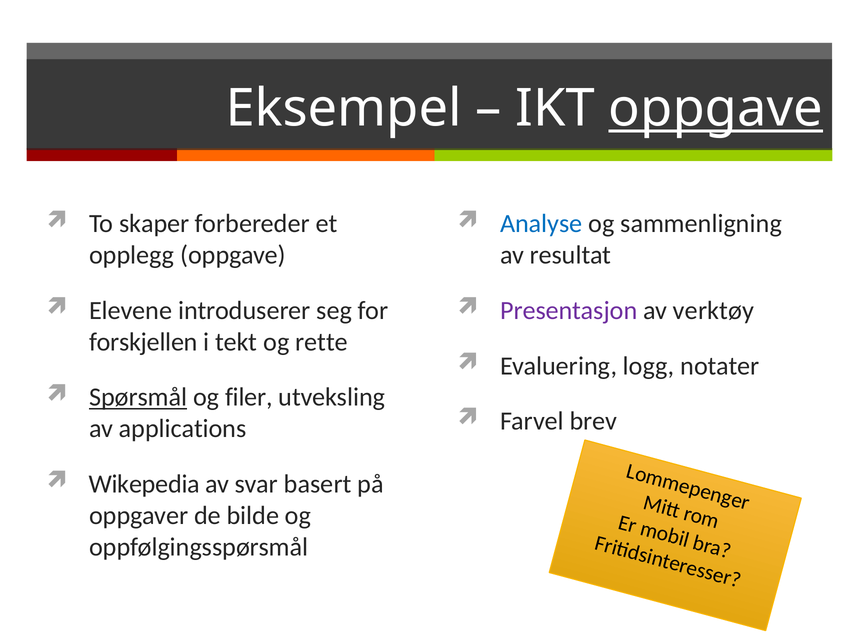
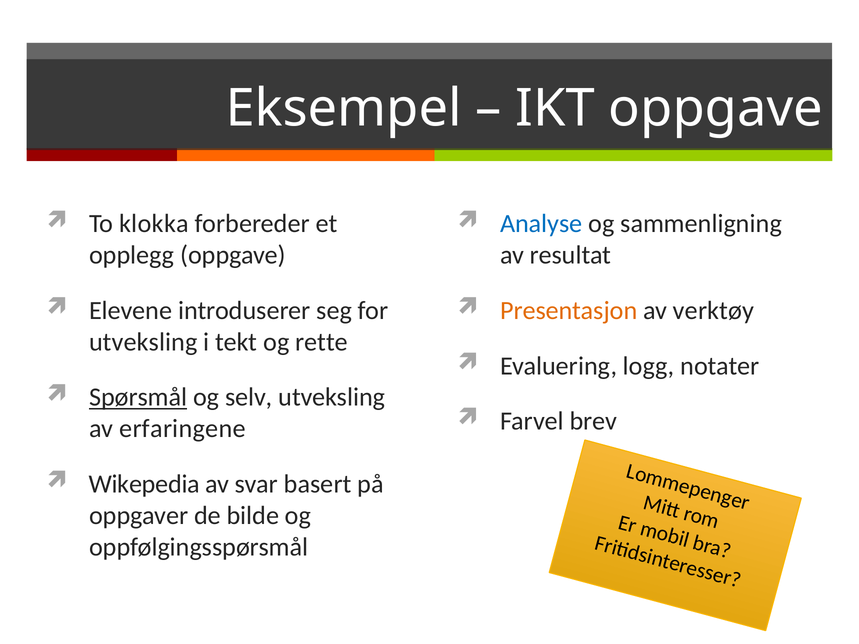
oppgave underline: present -> none (716, 108)
skaper: skaper -> klokka (154, 224)
Presentasjon colour: purple -> orange (569, 311)
forskjellen: forskjellen -> utveksling (143, 342)
filer: filer -> selv (249, 397)
applications: applications -> erfaringene (182, 429)
